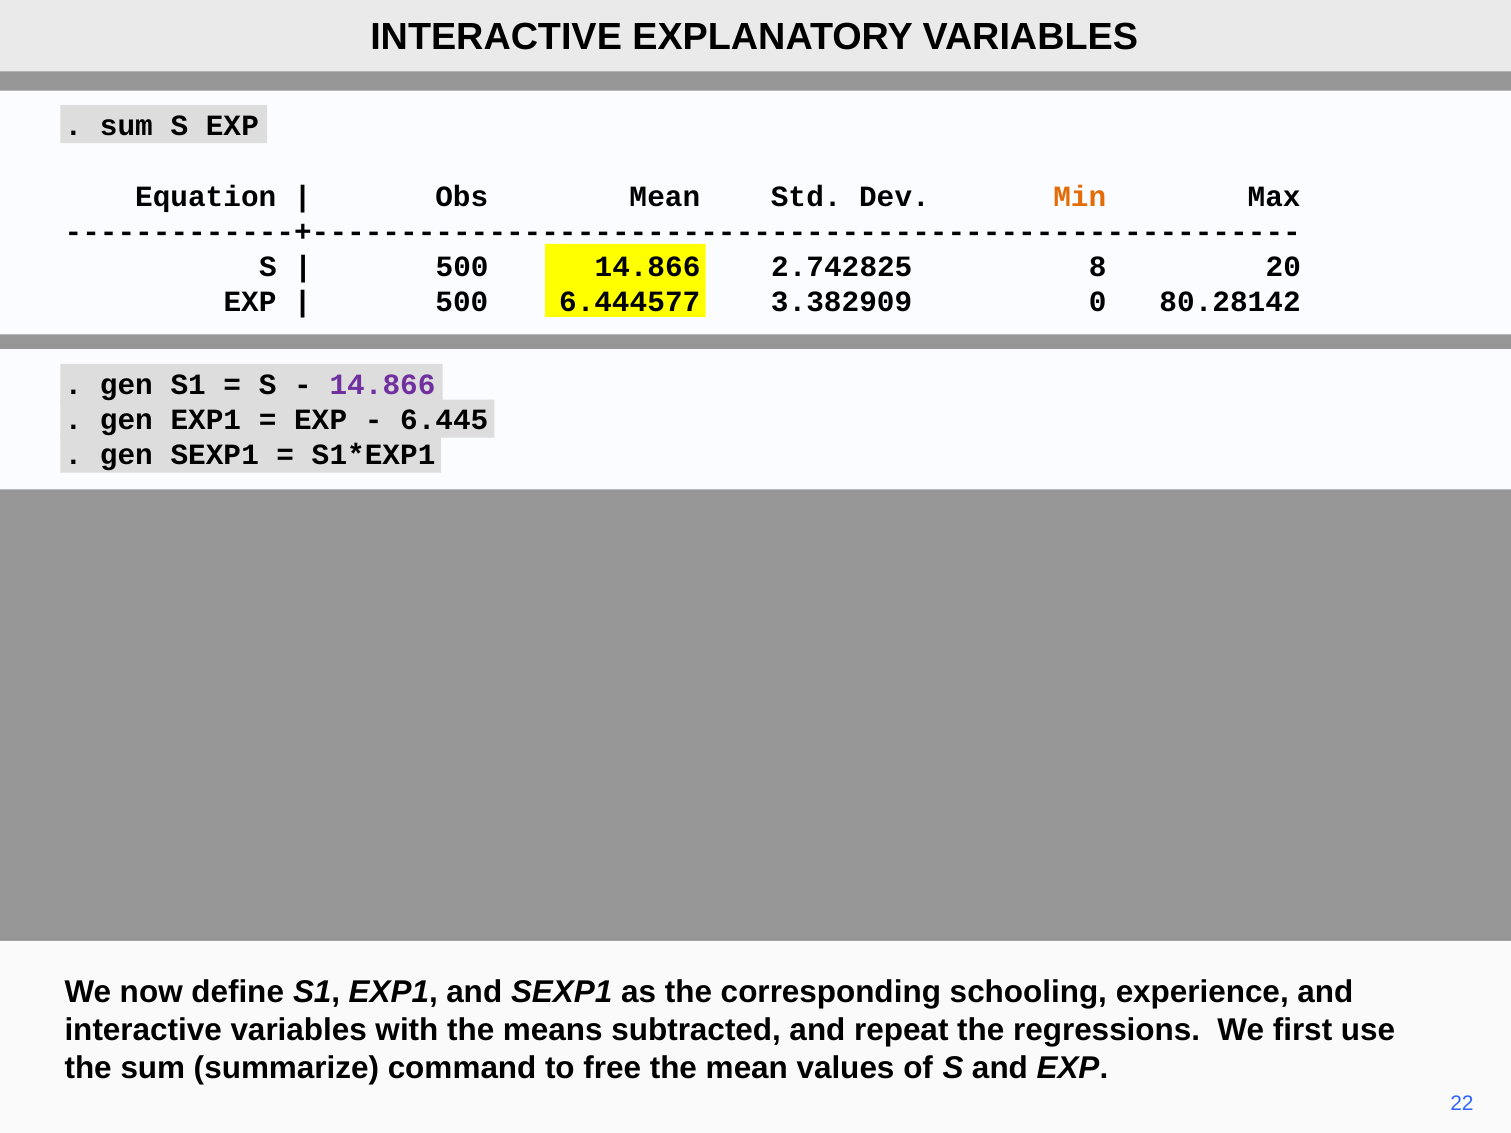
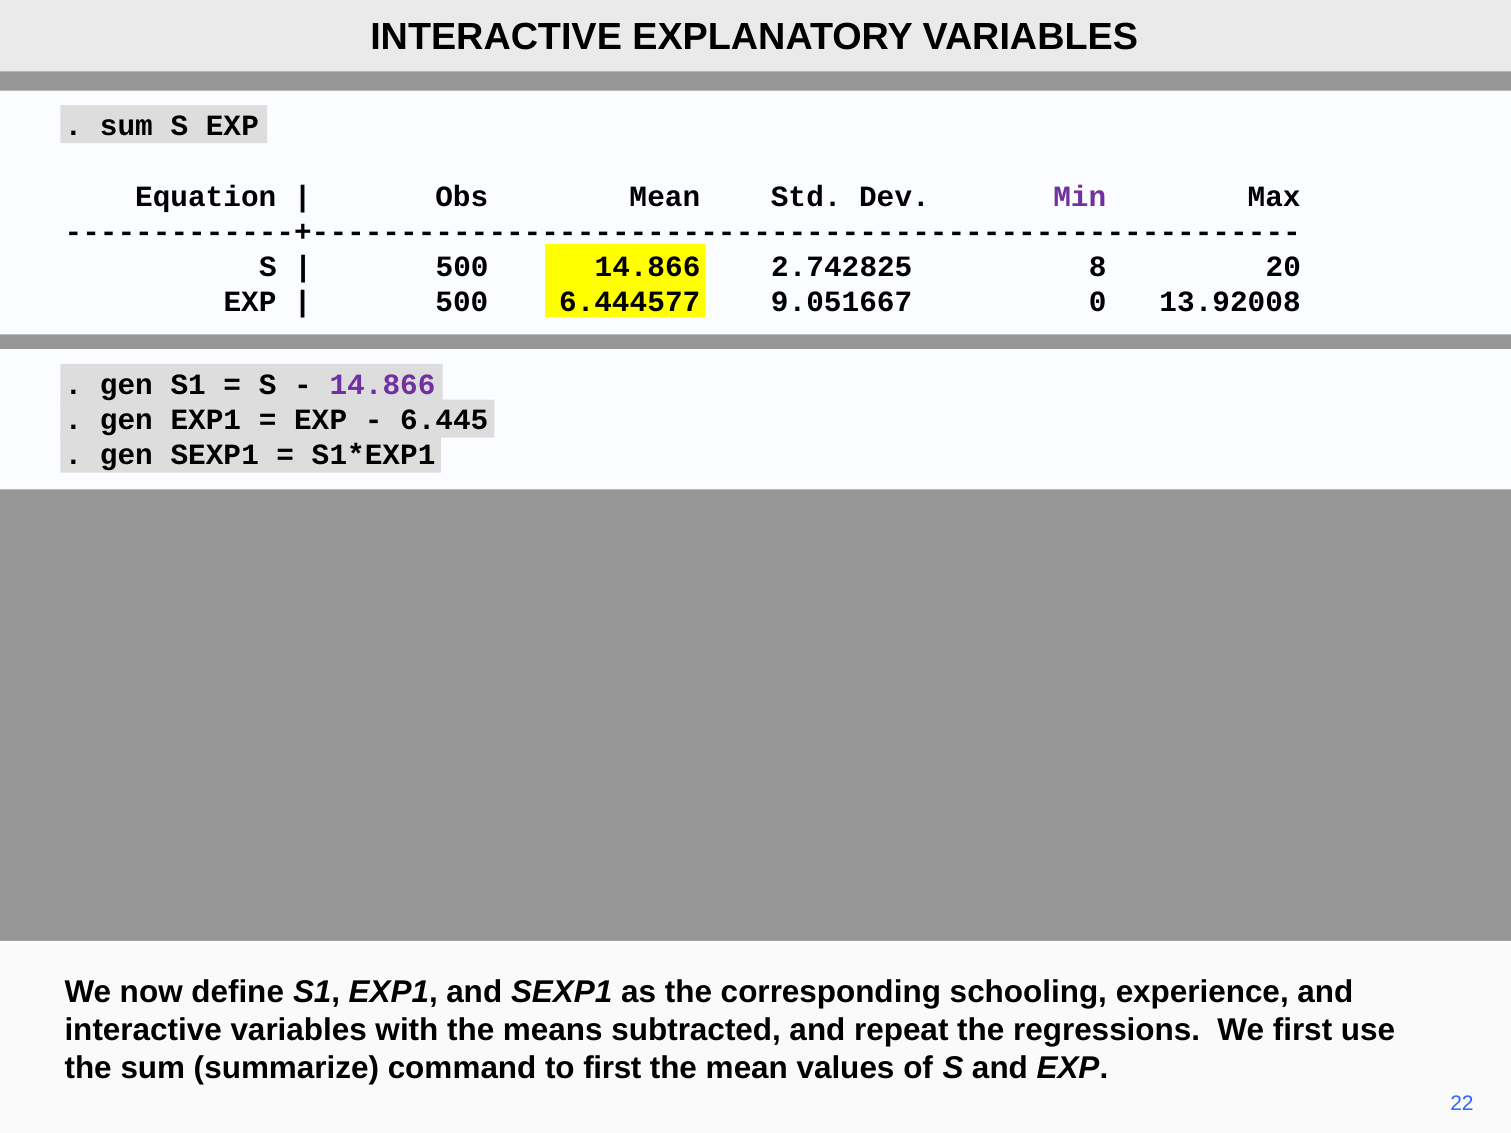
Min colour: orange -> purple (1080, 196)
3.382909: 3.382909 -> 9.051667 (842, 302)
80.28142: 80.28142 -> 13.92008 (1230, 302)
to free: free -> first (612, 1068)
